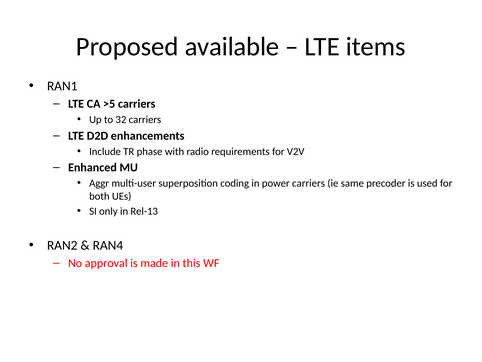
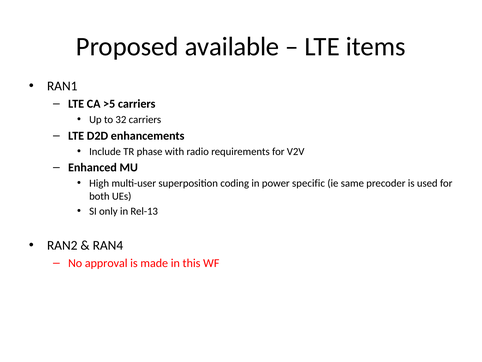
Aggr: Aggr -> High (99, 183)
power carriers: carriers -> specific (309, 183)
